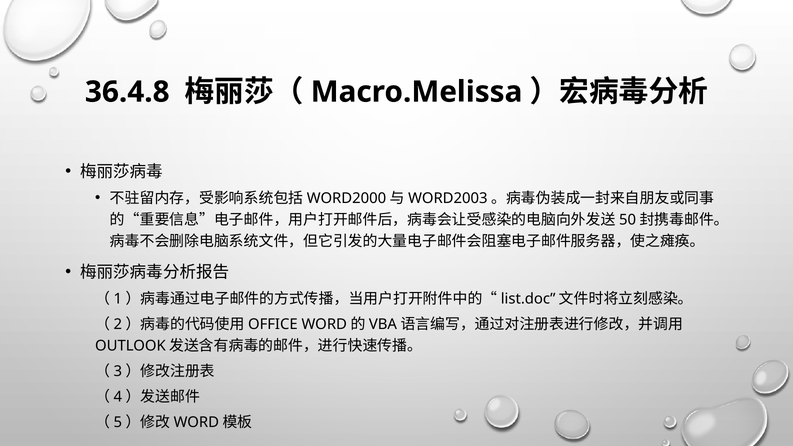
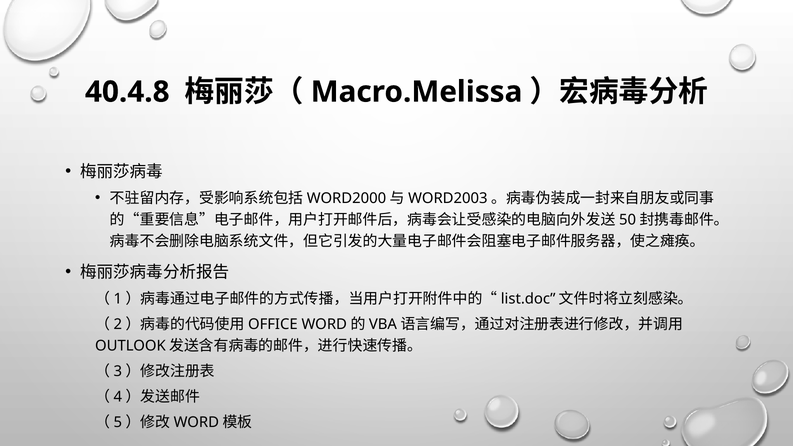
36.4.8: 36.4.8 -> 40.4.8 (127, 92)
